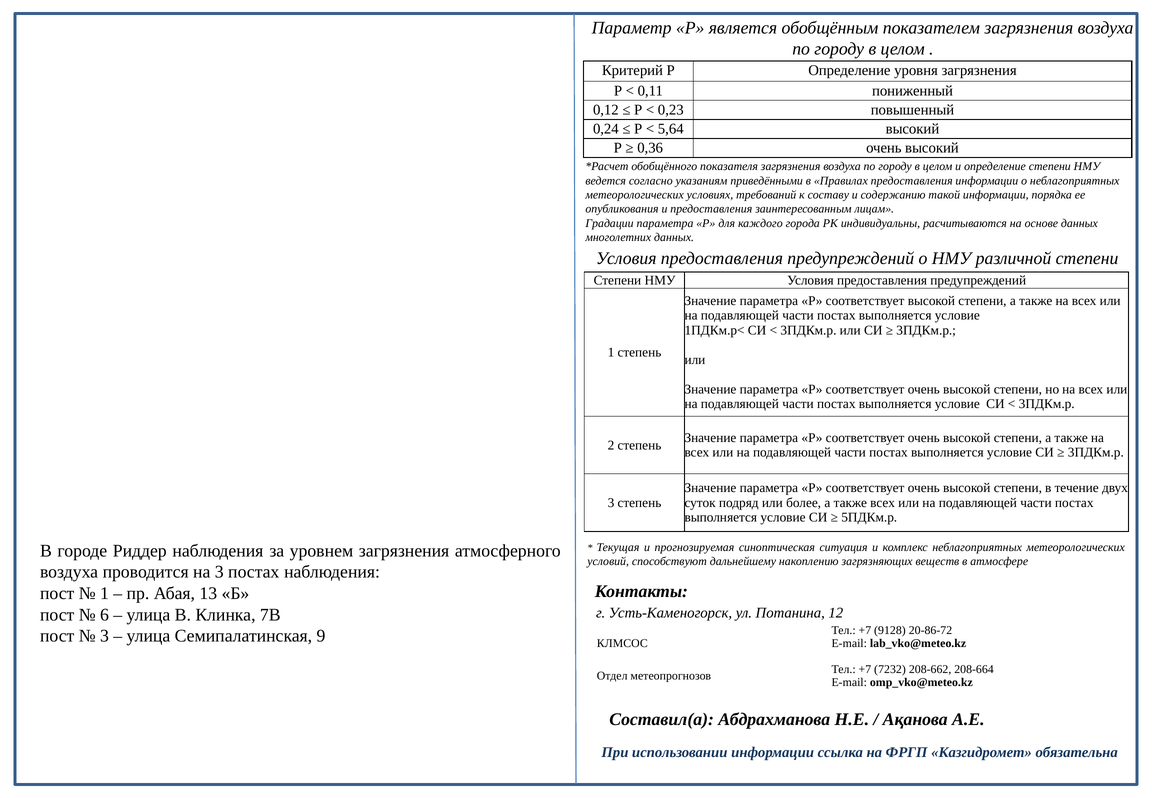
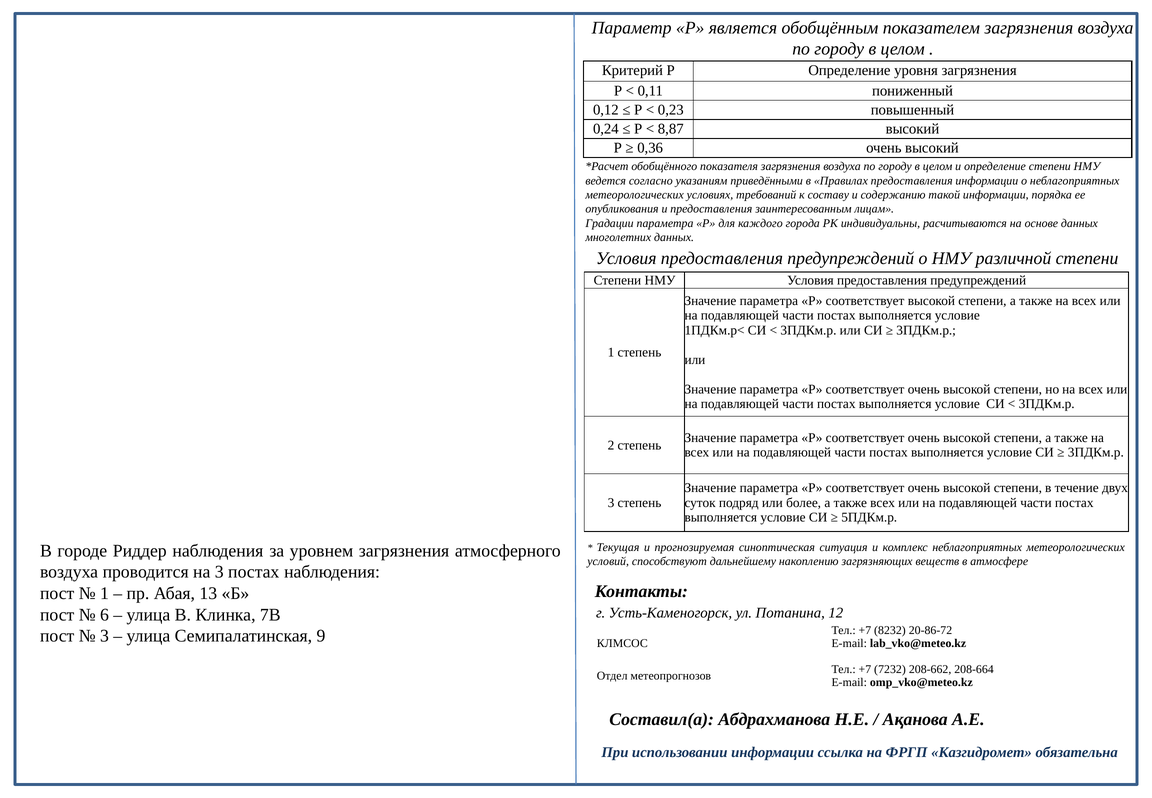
5,64: 5,64 -> 8,87 (671, 129)
9128: 9128 -> 8232 (890, 630)
